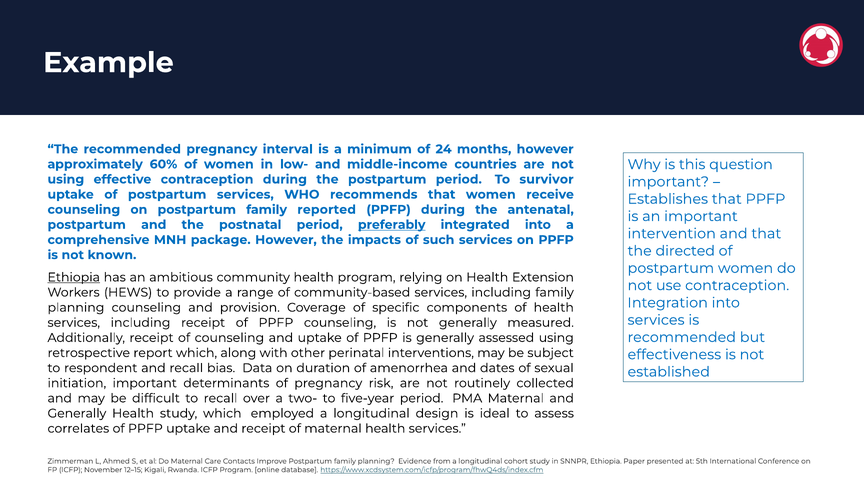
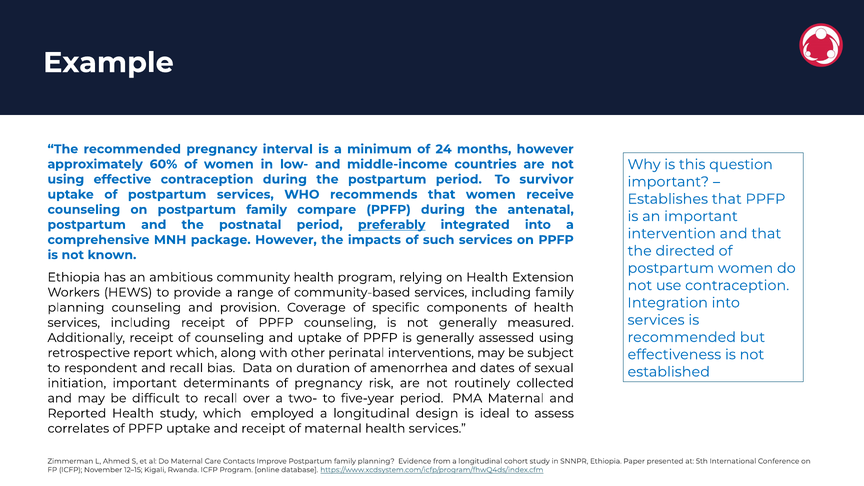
reported: reported -> compare (327, 210)
Ethiopia underline: present -> none (74, 277)
Generally: Generally -> Reported (77, 413)
